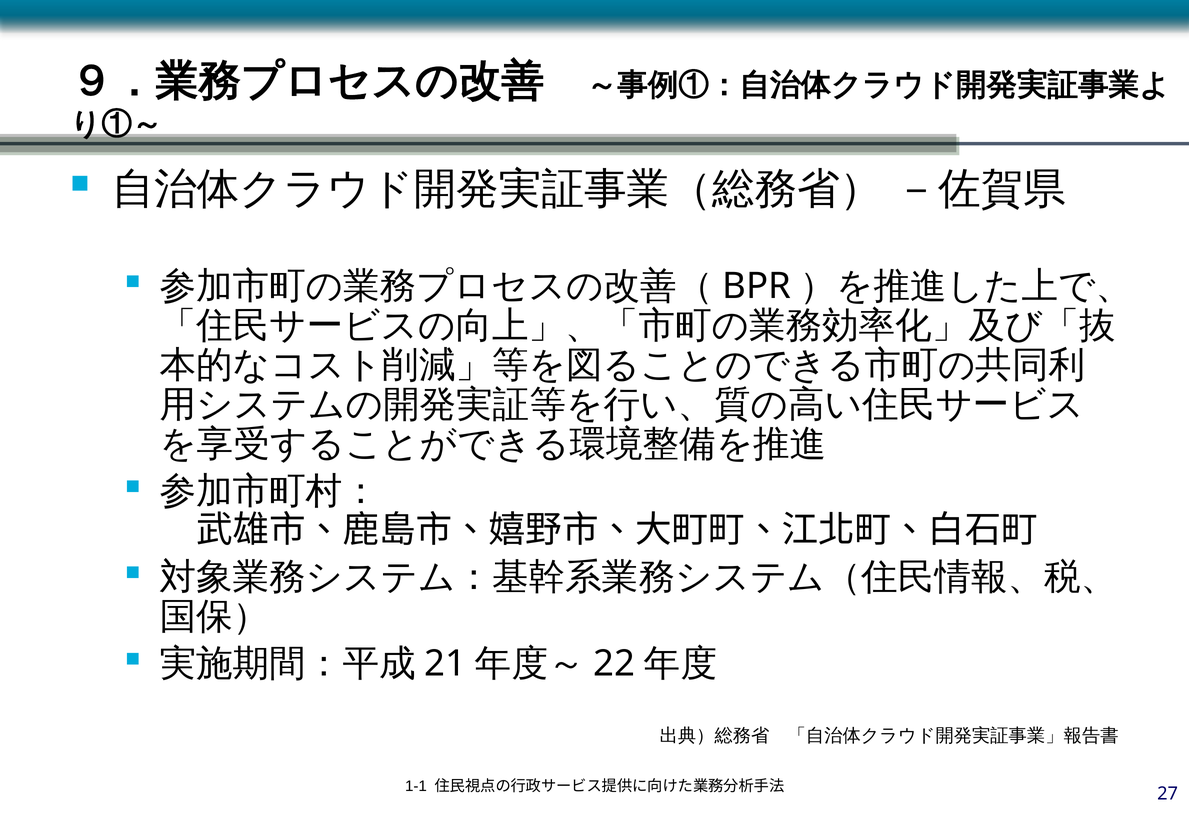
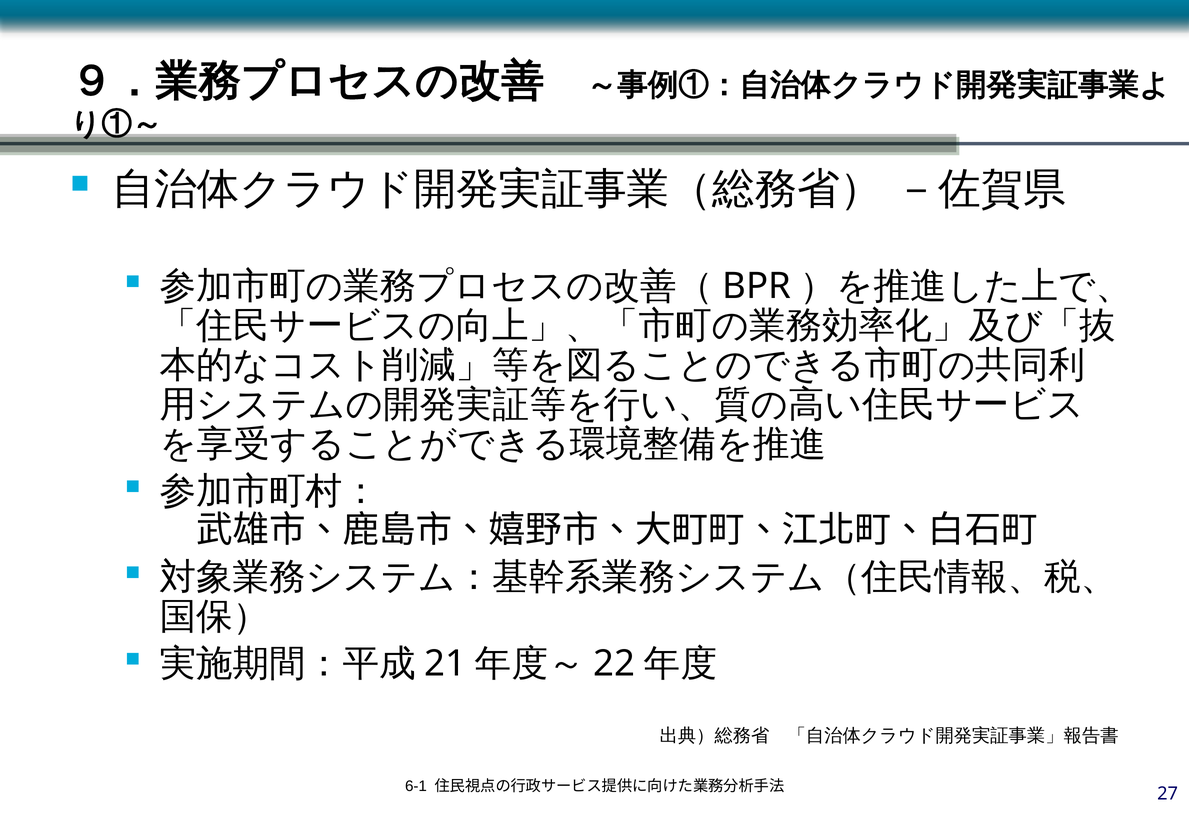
1-1: 1-1 -> 6-1 (416, 786)
